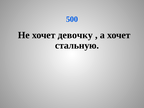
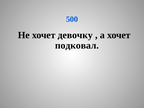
стальную: стальную -> подковал (77, 45)
